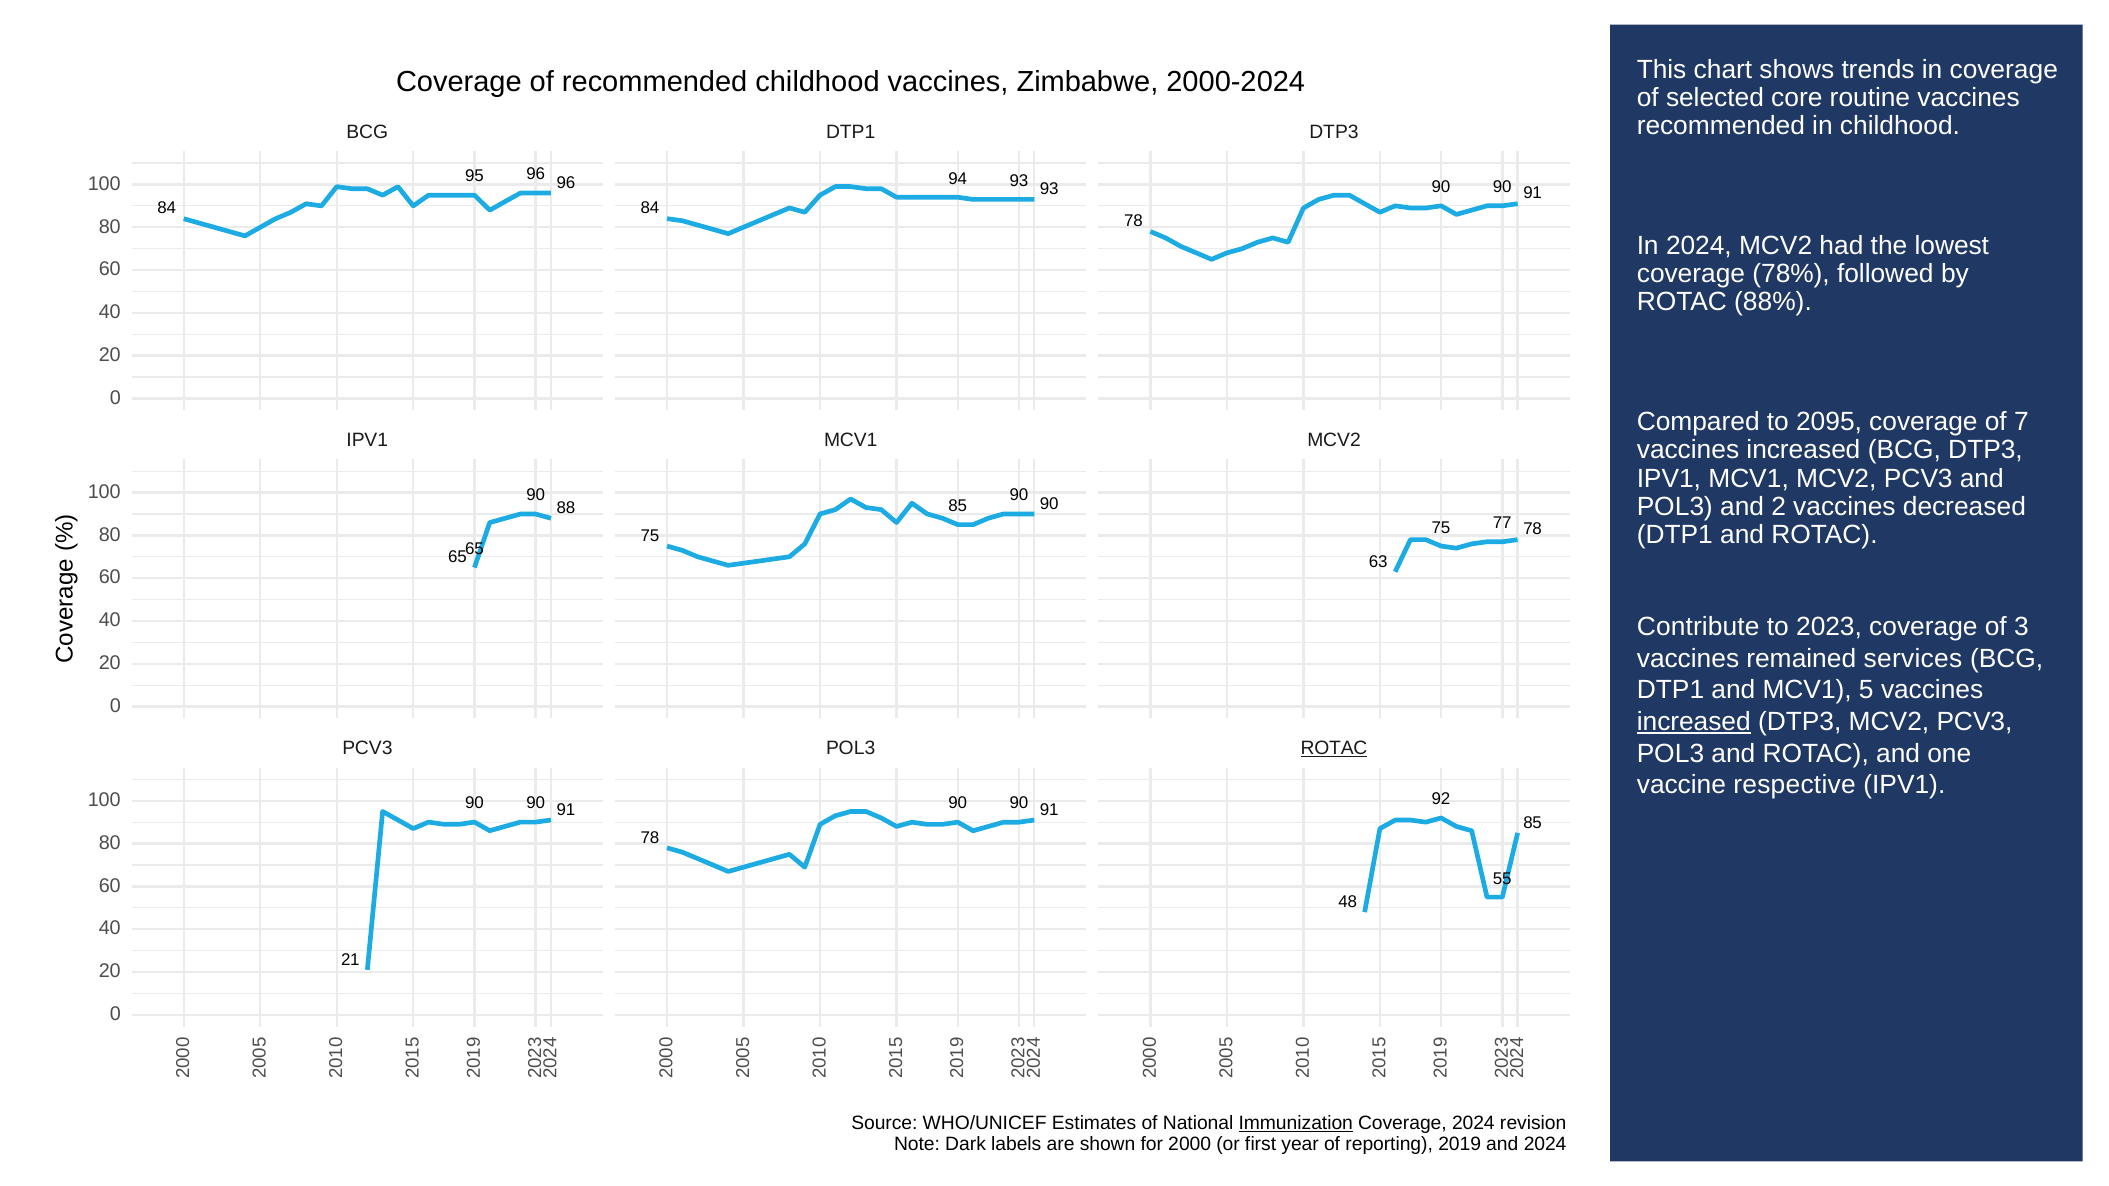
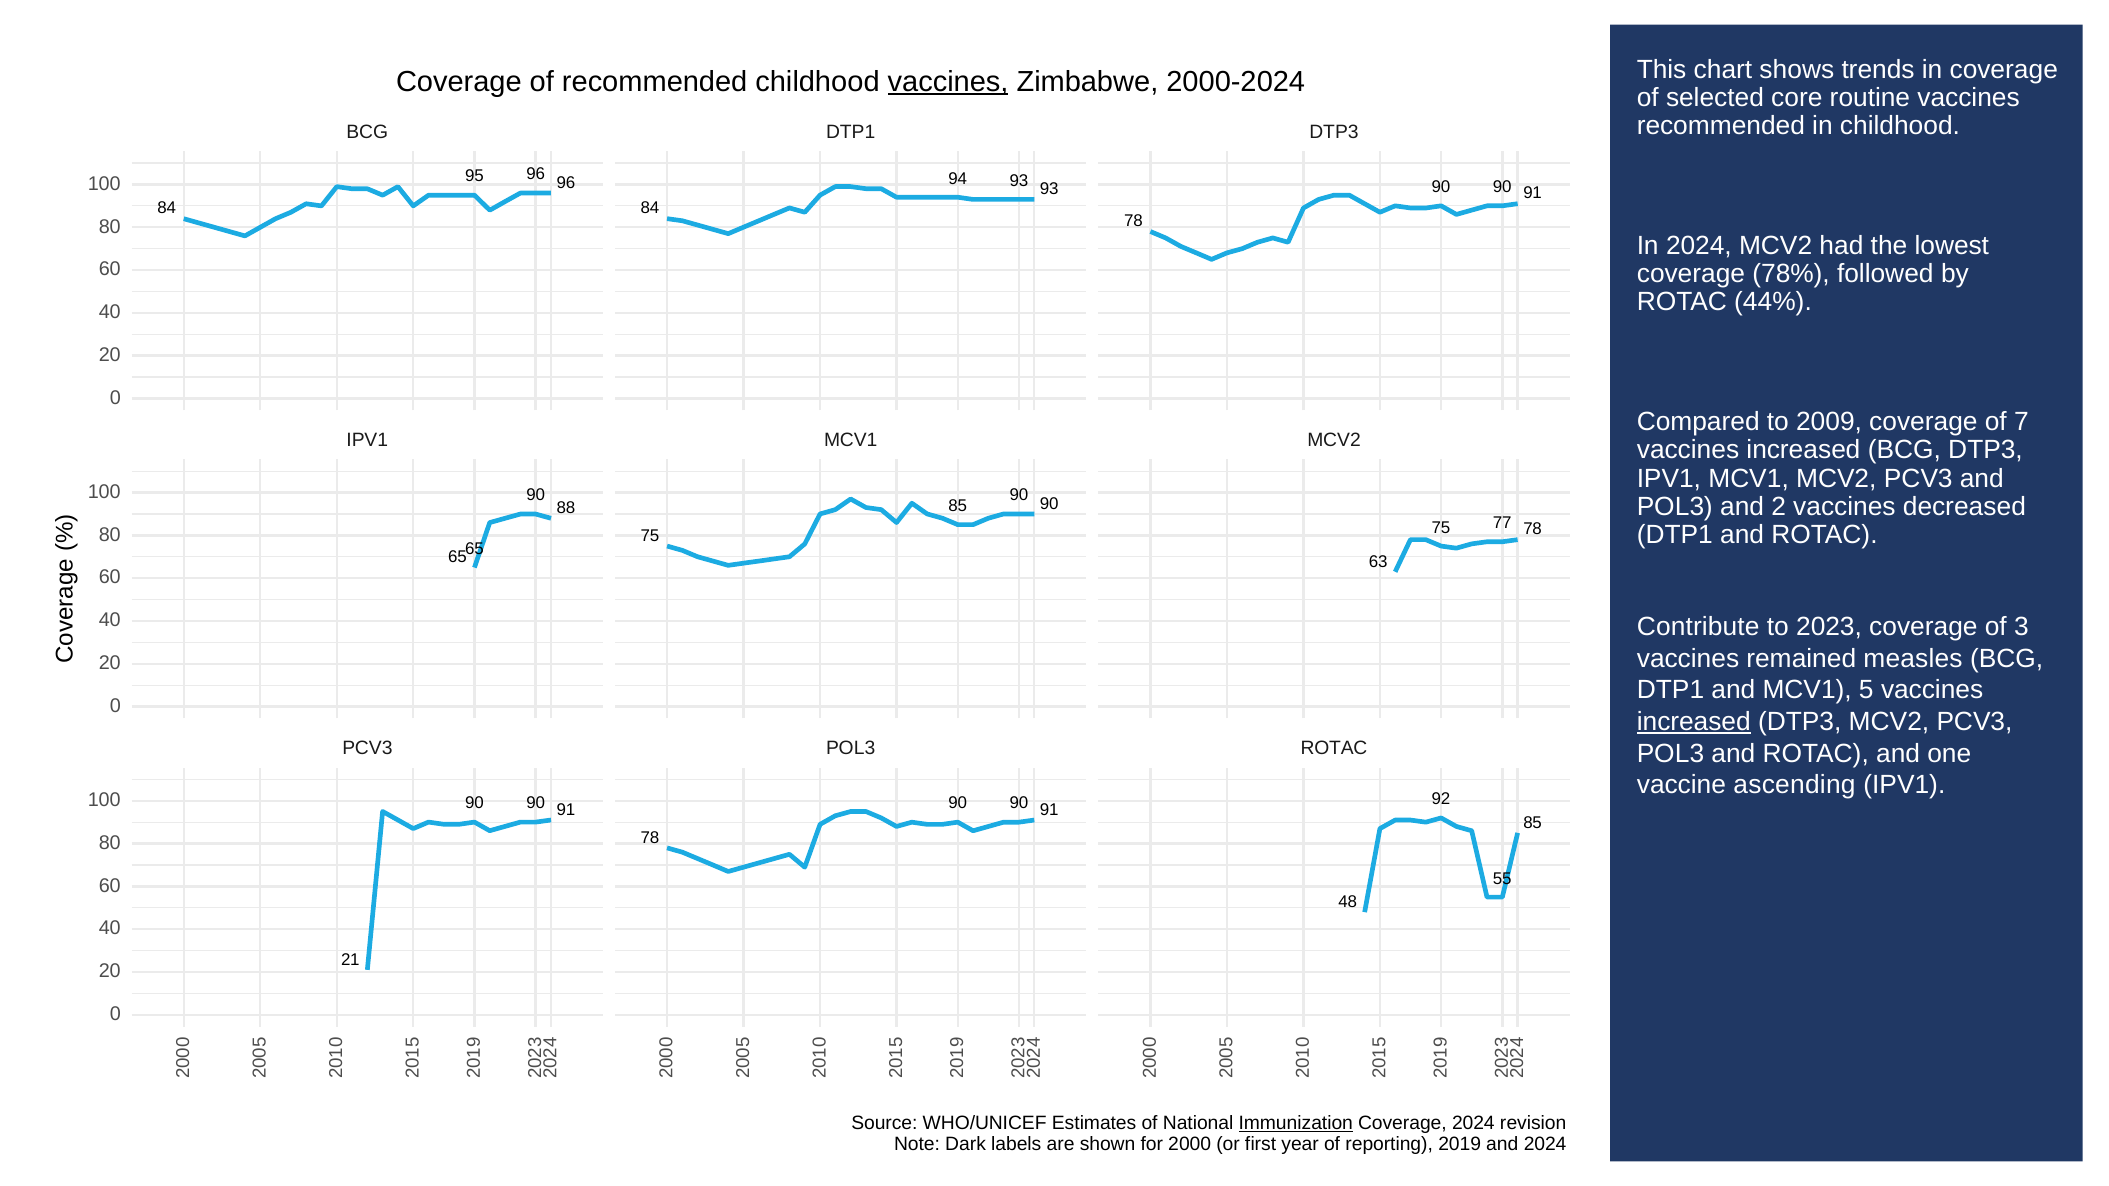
vaccines underline: none -> present (948, 82)
88%: 88% -> 44% (1773, 302)
2095: 2095 -> 2009 (1829, 422)
services: services -> measles (1913, 659)
ROTAC underline: present -> none (1334, 748)
respective: respective -> ascending (1795, 785)
